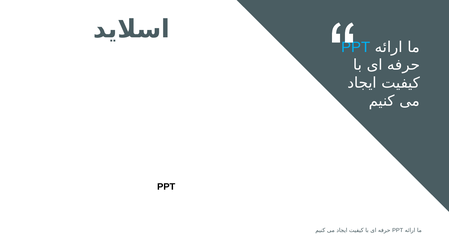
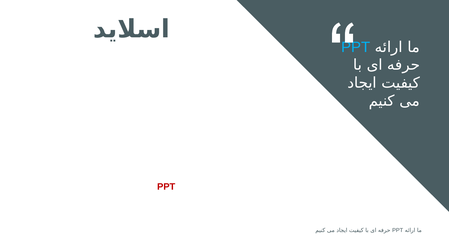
PPT colour: black -> red (166, 187)
